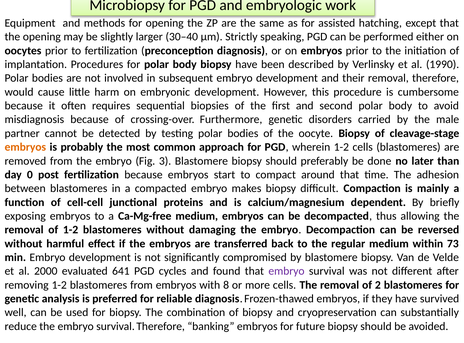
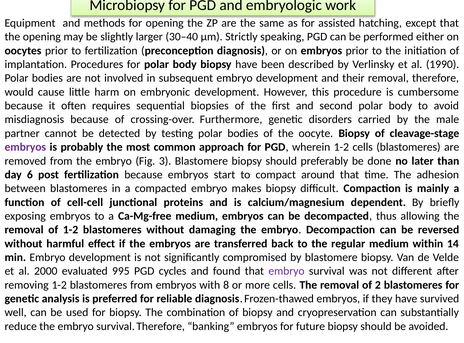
embryos colour: orange -> purple (25, 147)
0: 0 -> 6 (30, 175)
73: 73 -> 14 (453, 244)
641: 641 -> 995 (121, 272)
